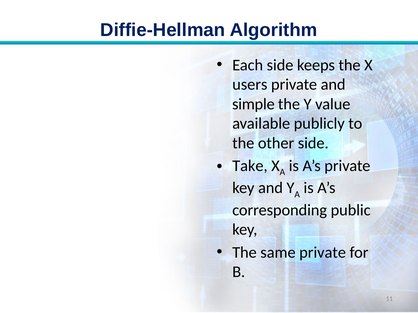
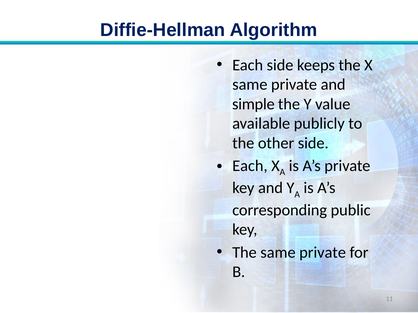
users: users -> same (250, 85)
Take: Take -> Each (250, 166)
